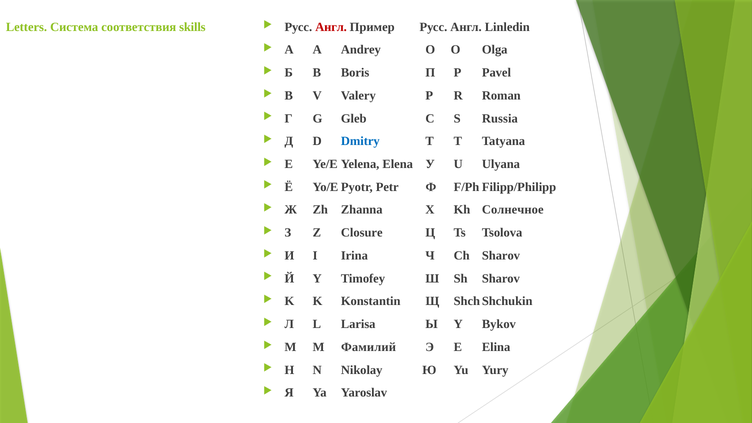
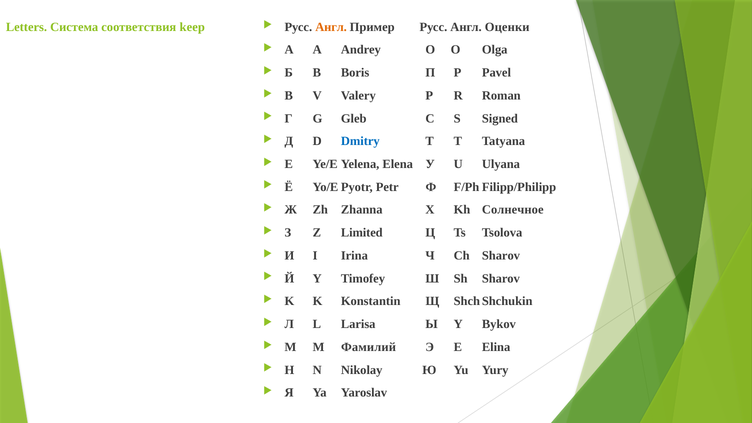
skills: skills -> keep (192, 27)
Англ colour: red -> orange (331, 27)
Linledin: Linledin -> Оценки (507, 27)
Russia: Russia -> Signed (500, 118)
Closure: Closure -> Limited (362, 233)
